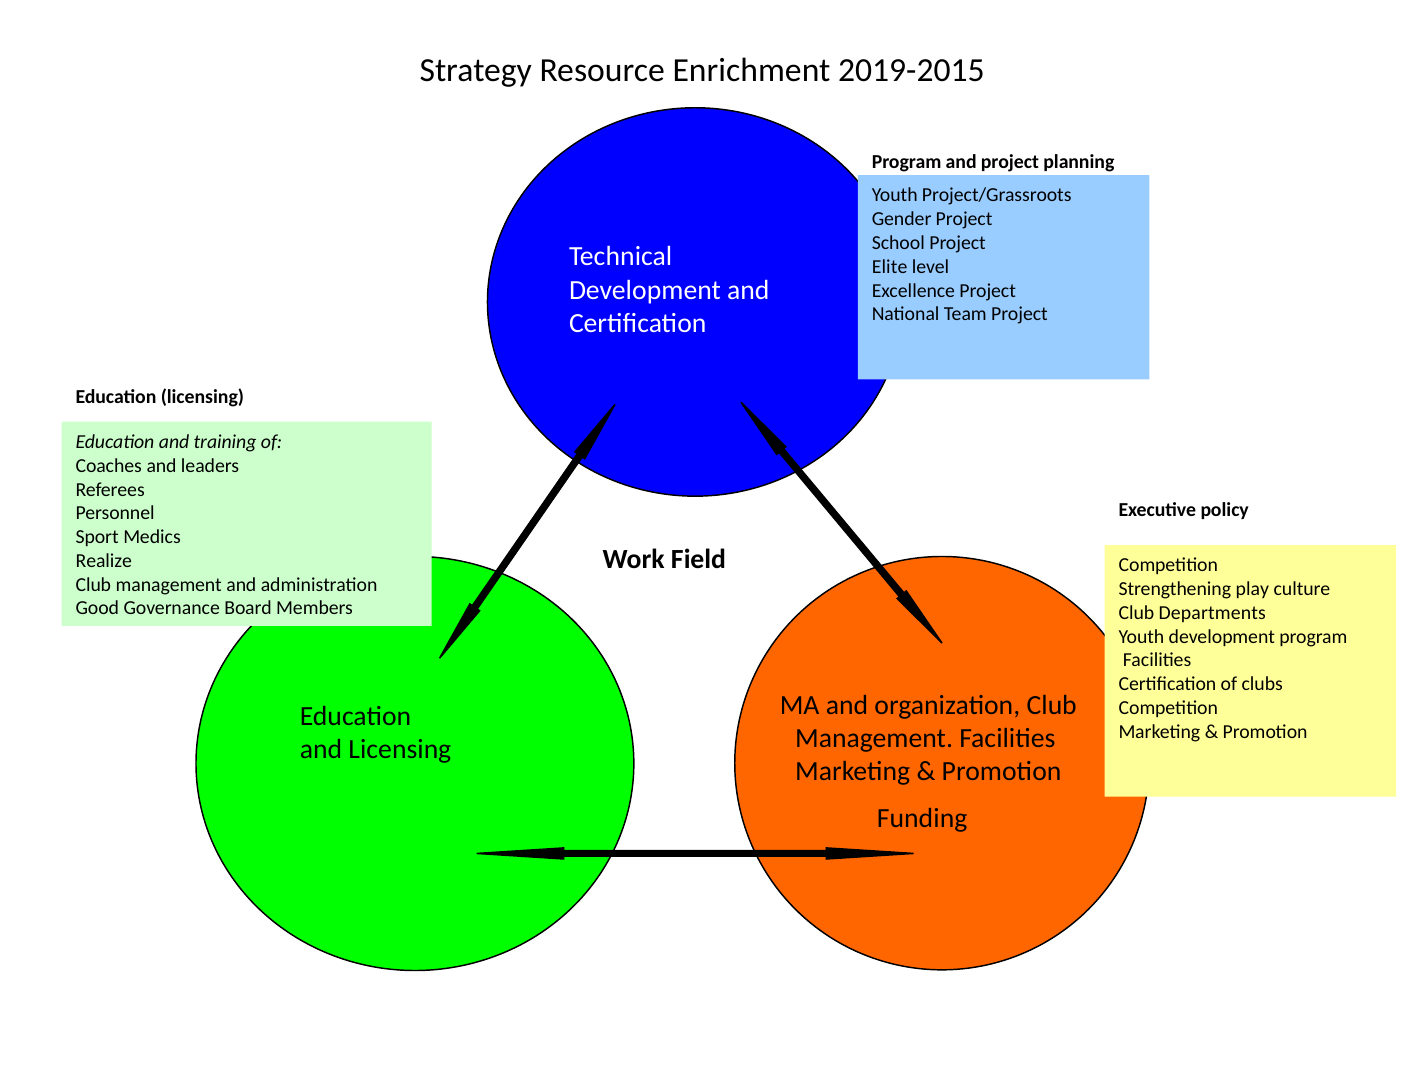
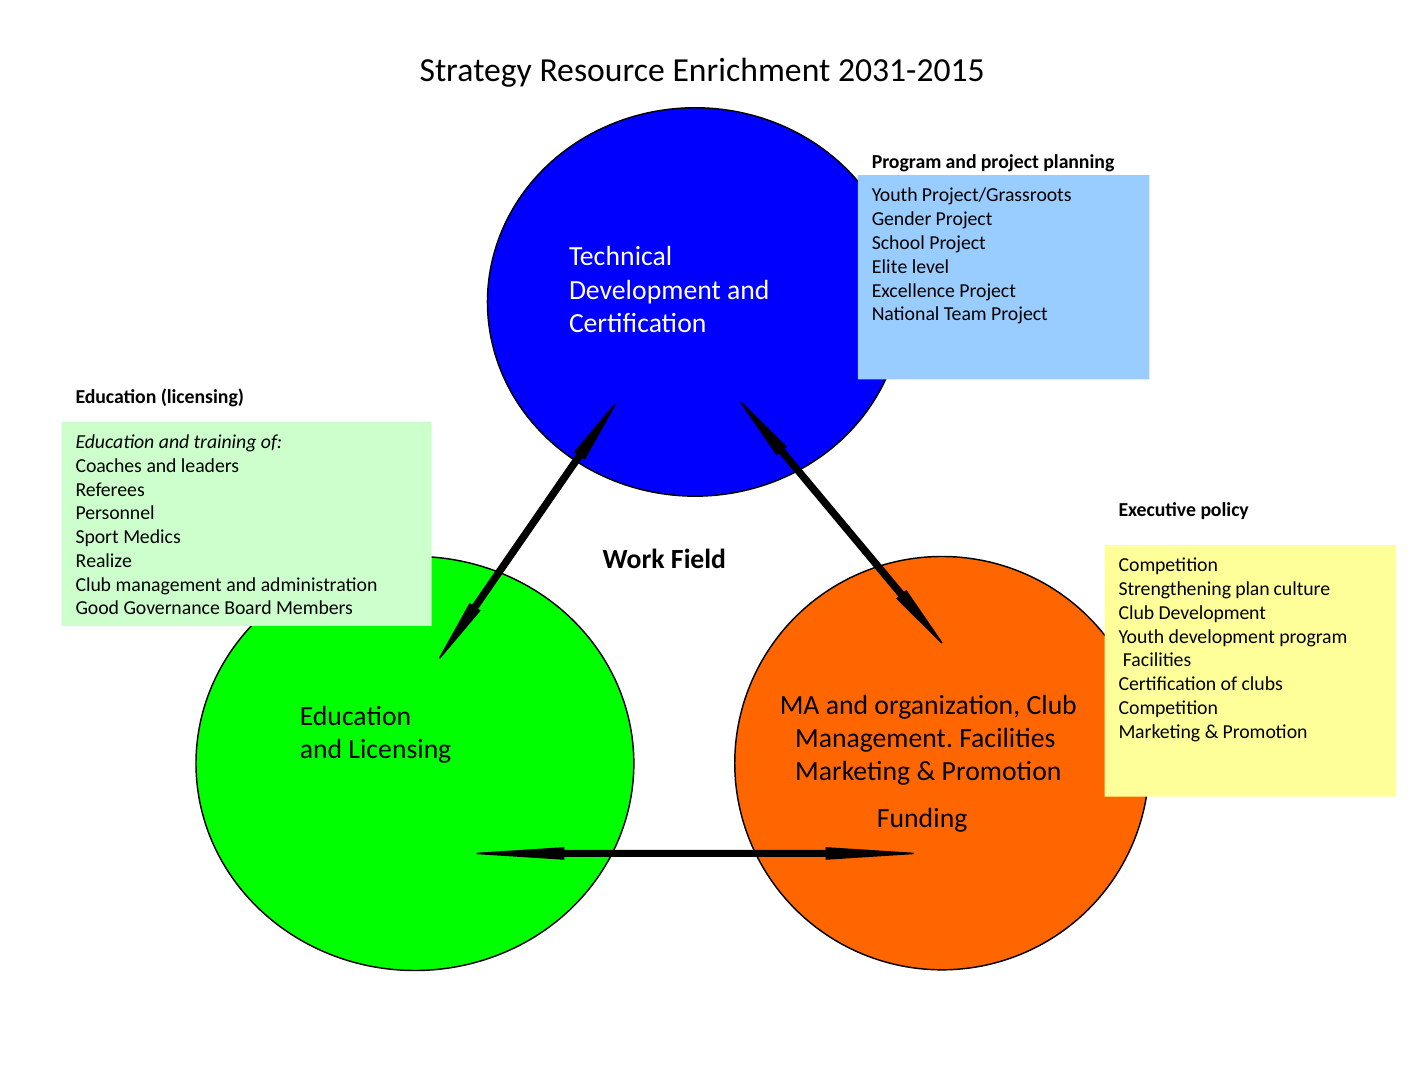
2019-2015: 2019-2015 -> 2031-2015 (911, 70)
play: play -> plan (1253, 589)
Club Departments: Departments -> Development (1212, 613)
